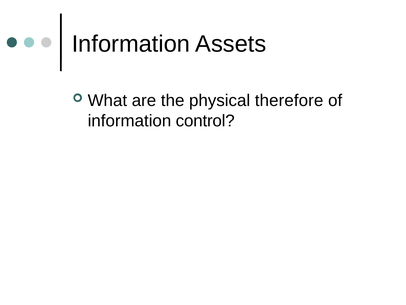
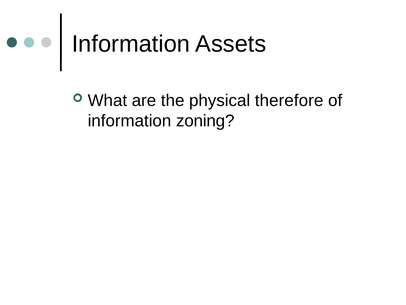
control: control -> zoning (205, 121)
